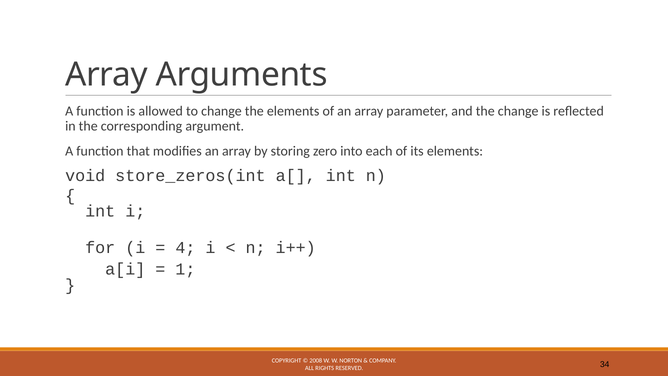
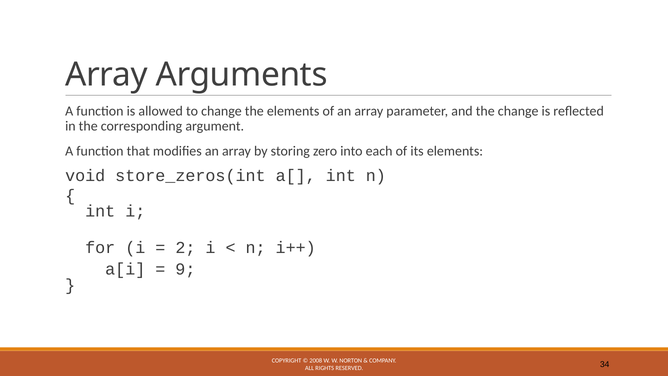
4: 4 -> 2 (185, 248)
1: 1 -> 9 (185, 269)
